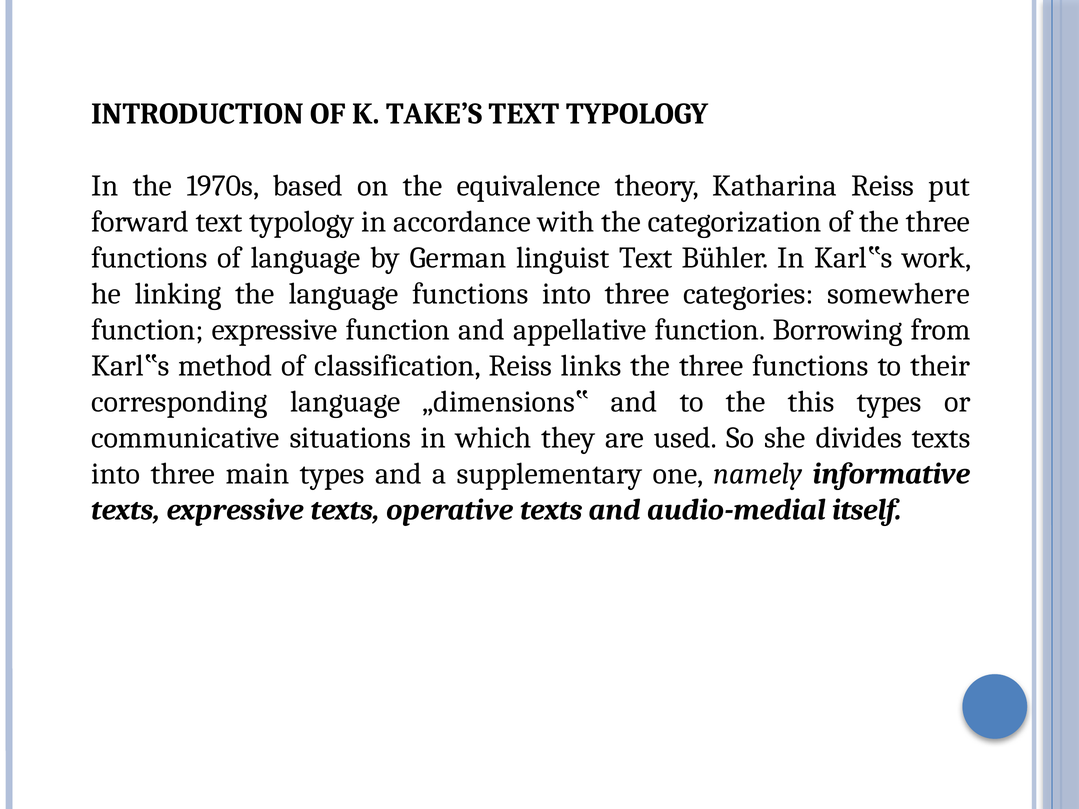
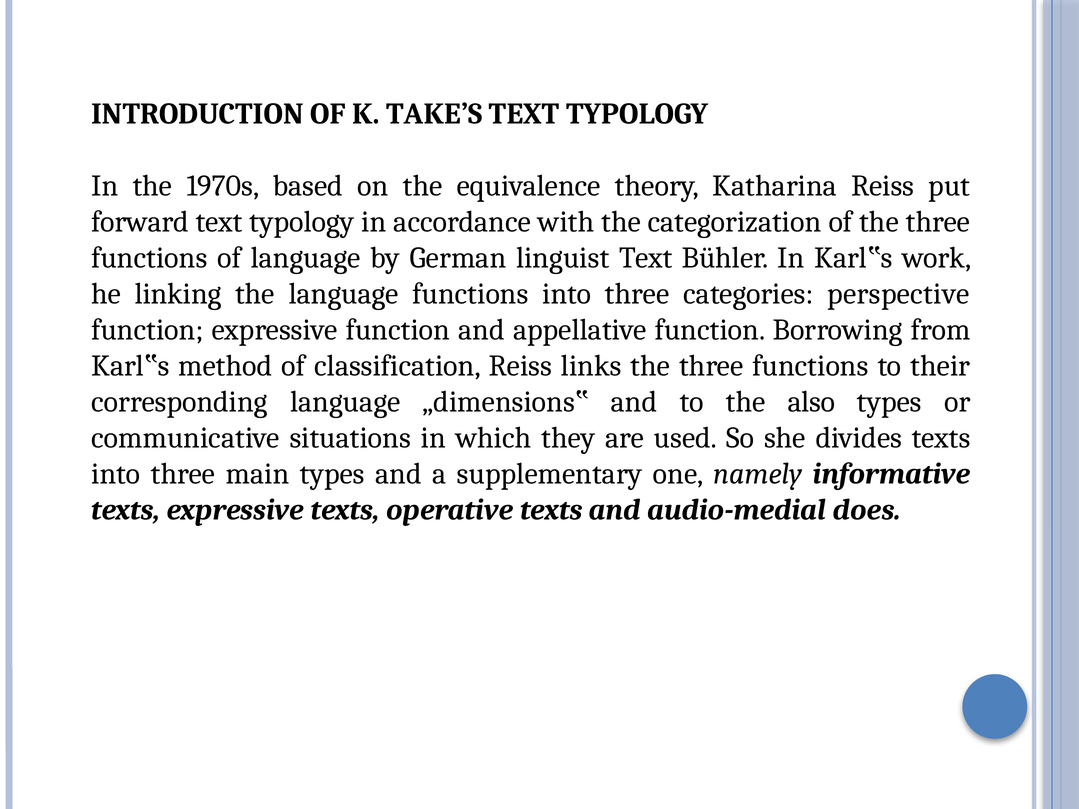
somewhere: somewhere -> perspective (899, 294)
this: this -> also (811, 402)
itself: itself -> does (867, 510)
